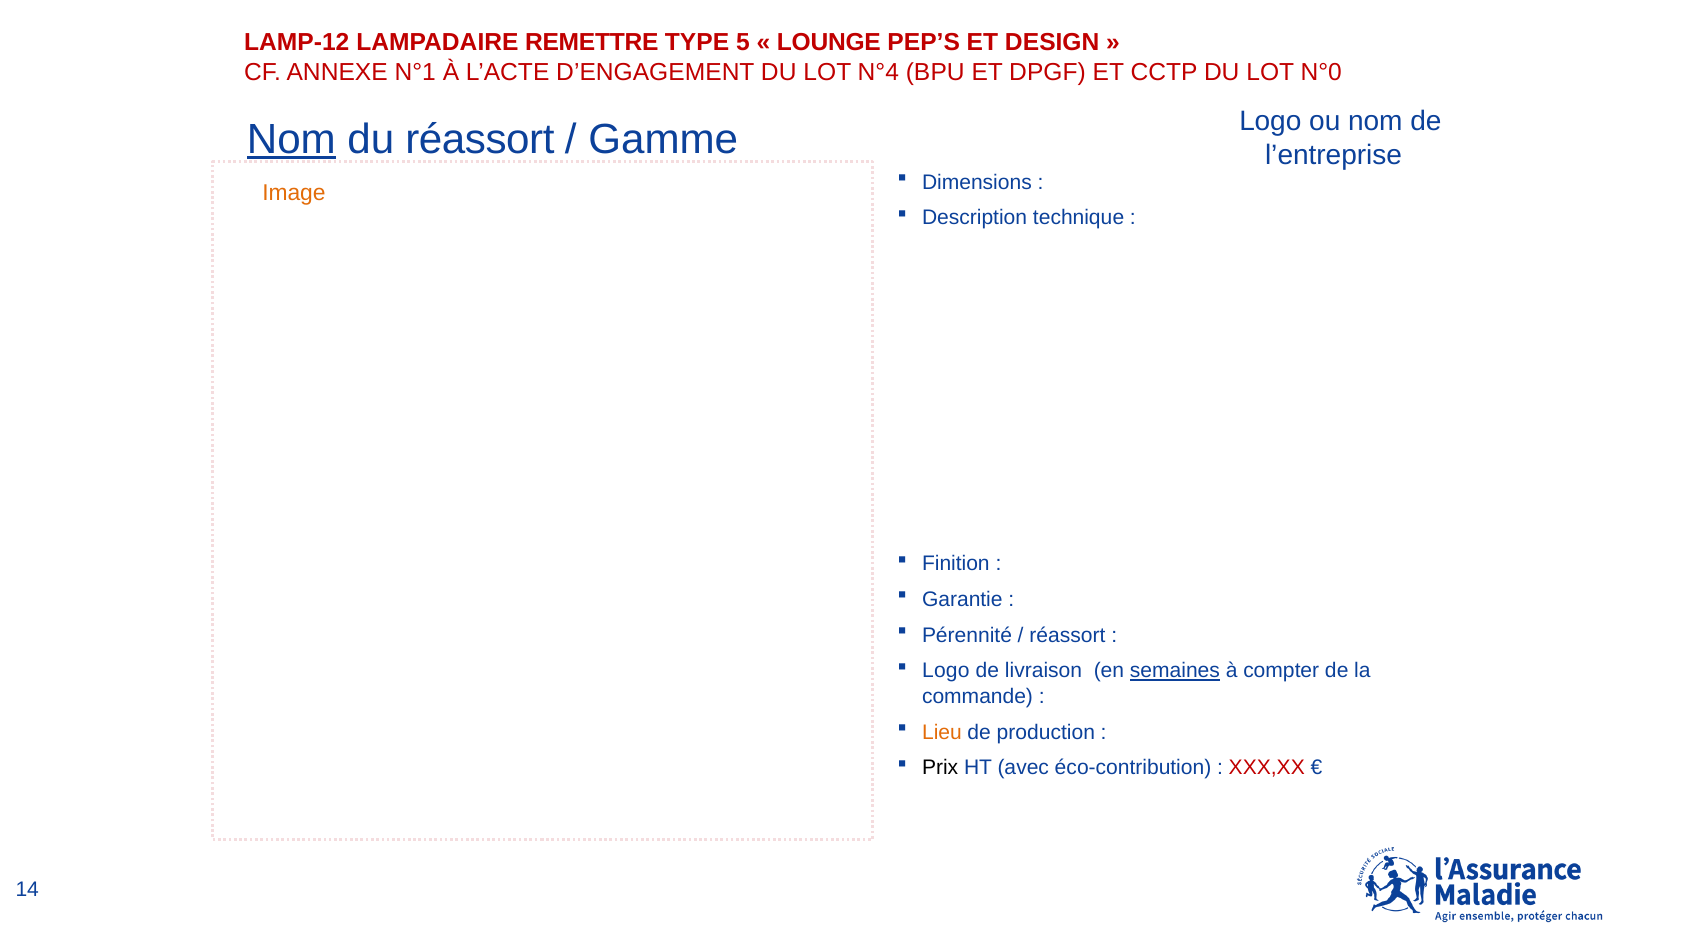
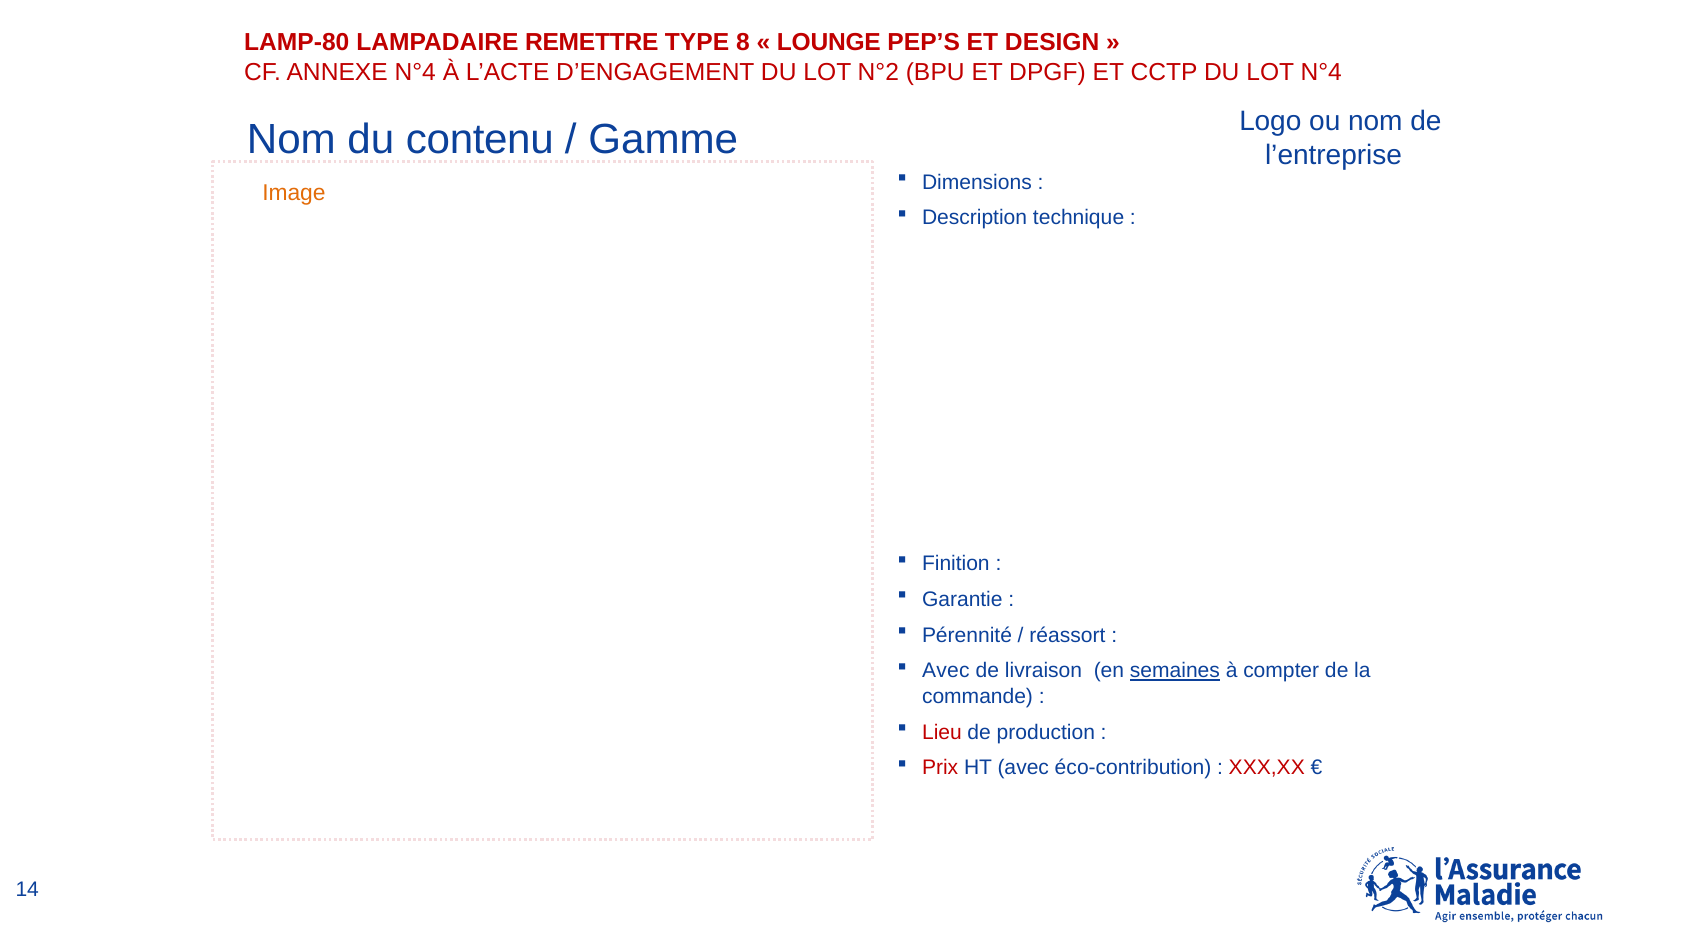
LAMP-12: LAMP-12 -> LAMP-80 (297, 43)
5: 5 -> 8 (743, 43)
ANNEXE N°1: N°1 -> N°4 (415, 72)
N°4: N°4 -> N°2 (878, 72)
LOT N°0: N°0 -> N°4 (1321, 72)
Nom underline: present -> none (291, 139)
du réassort: réassort -> contenu (480, 139)
Logo: Logo -> Avec (946, 671)
Lieu colour: orange -> red (942, 732)
Prix colour: black -> red (940, 768)
